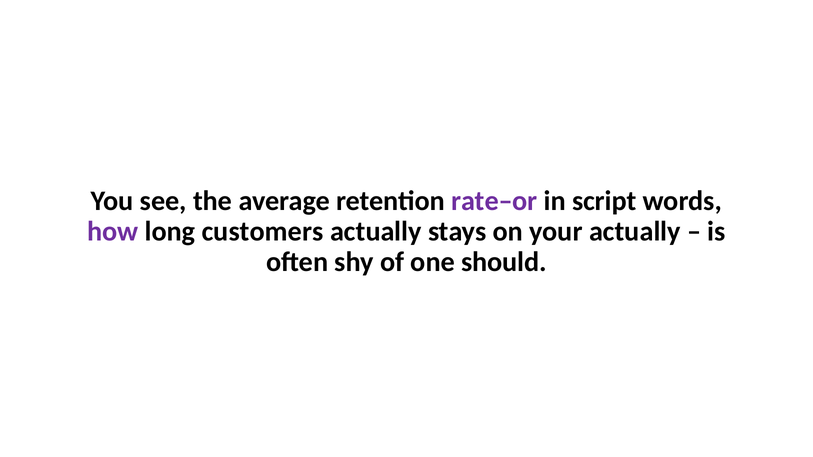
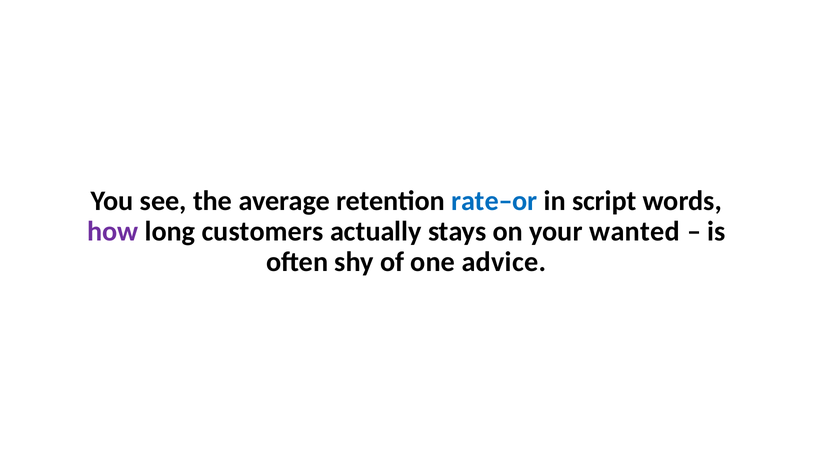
rate–or colour: purple -> blue (494, 201)
your actually: actually -> wanted (635, 231)
should: should -> advice (504, 262)
